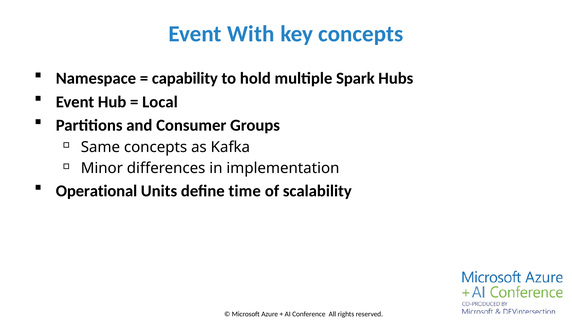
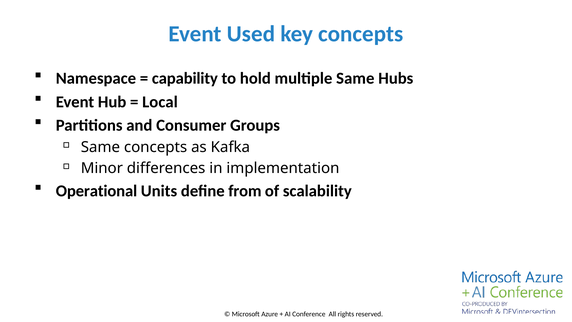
With: With -> Used (251, 34)
multiple Spark: Spark -> Same (355, 78)
time: time -> from (245, 191)
